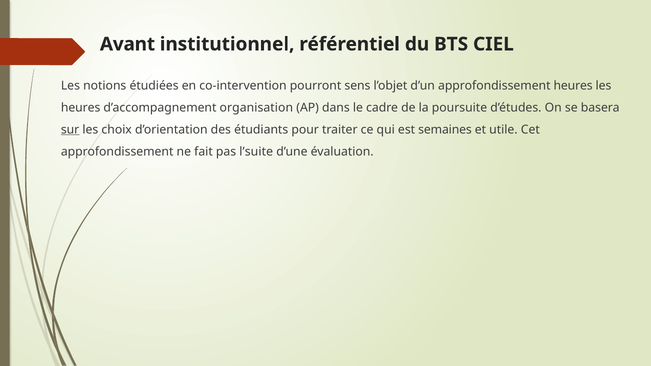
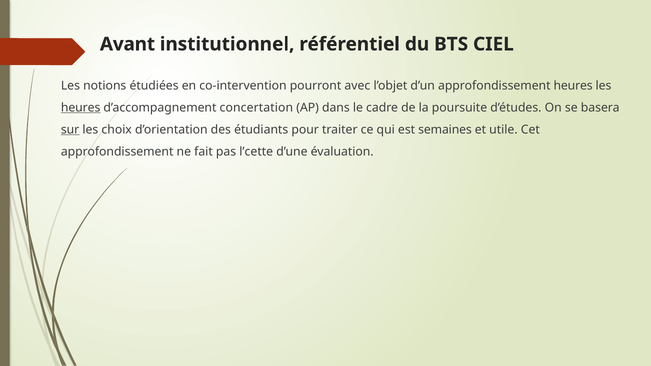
sens: sens -> avec (357, 86)
heures underline: none -> present (81, 108)
organisation: organisation -> concertation (256, 108)
l’suite: l’suite -> l’cette (256, 152)
